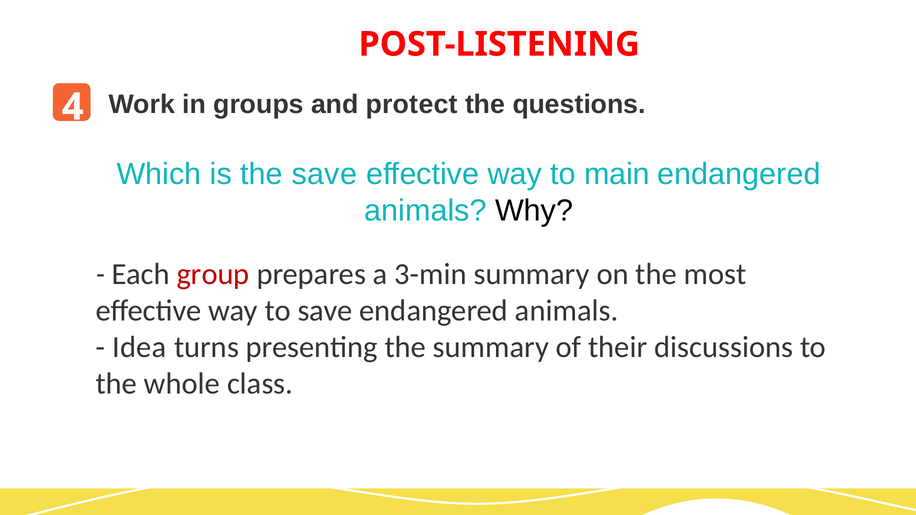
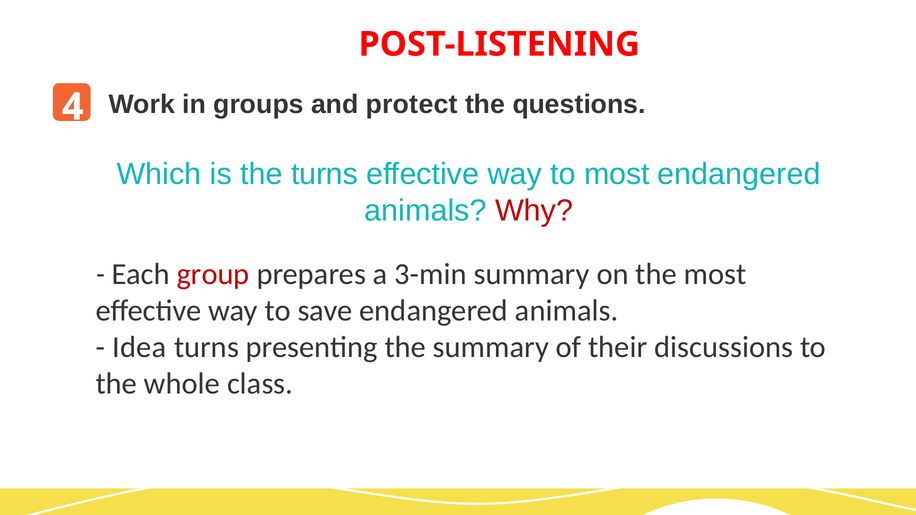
the save: save -> turns (325, 174)
to main: main -> most (617, 174)
Why colour: black -> red (534, 211)
